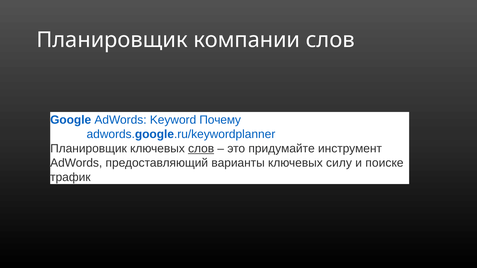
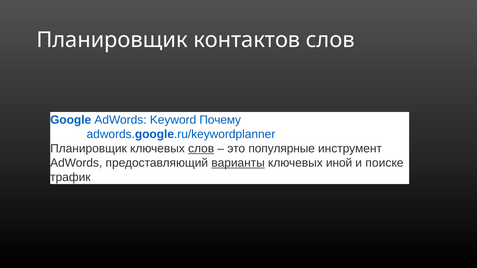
компании: компании -> контактов (247, 40)
придумайте: придумайте -> популярные (282, 149)
варианты underline: none -> present (238, 163)
силу: силу -> иной (339, 163)
